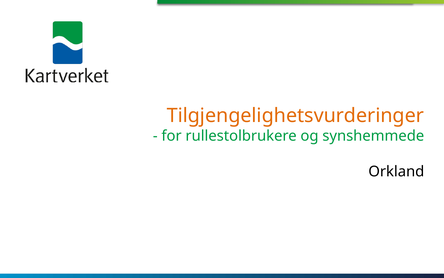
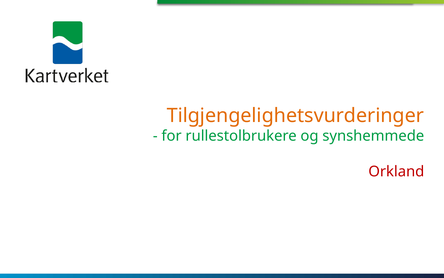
Orkland colour: black -> red (396, 171)
